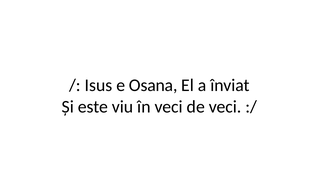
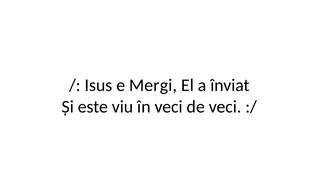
Osana: Osana -> Mergi (153, 85)
